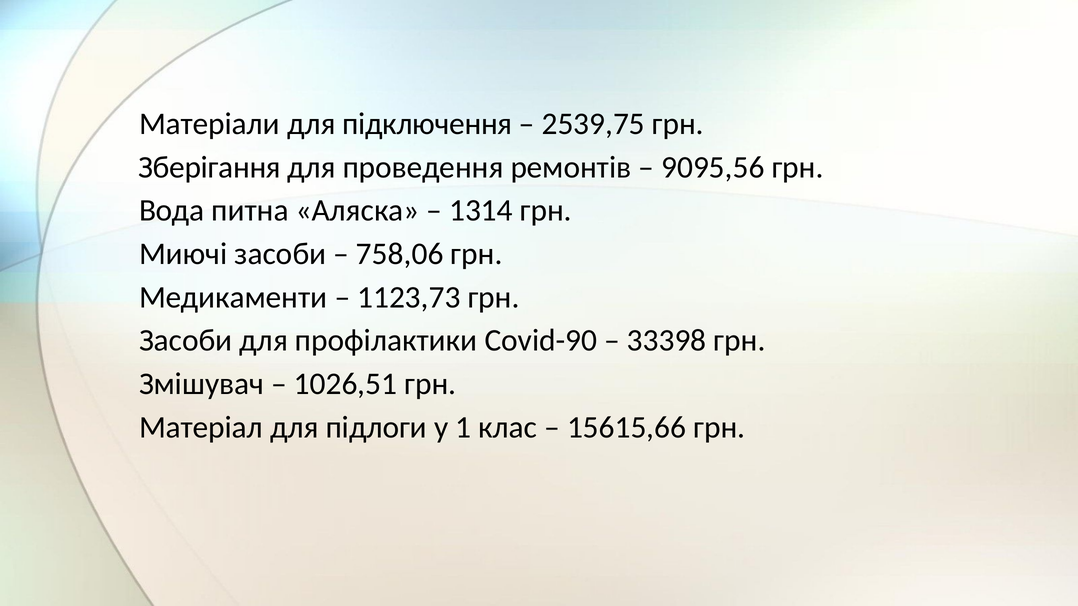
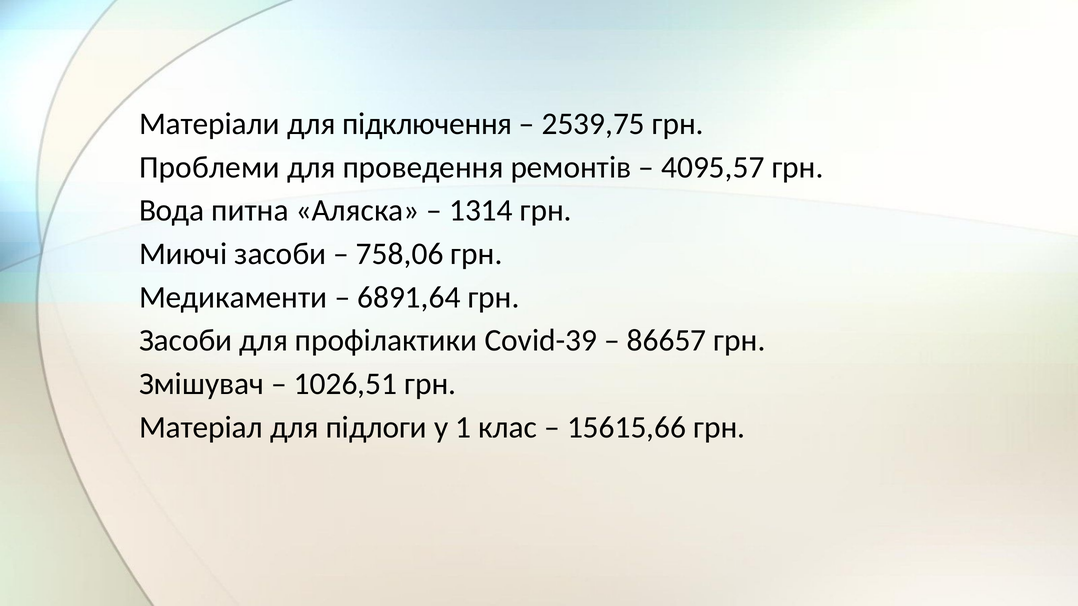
Зберігання: Зберігання -> Проблеми (209, 167)
9095,56: 9095,56 -> 4095,57 (713, 167)
1123,73: 1123,73 -> 6891,64 (409, 297)
Covid-90: Covid-90 -> Covid-39 (541, 341)
33398: 33398 -> 86657 (667, 341)
